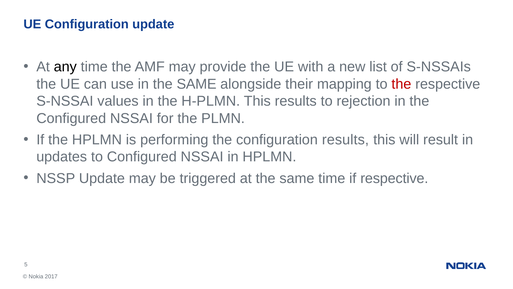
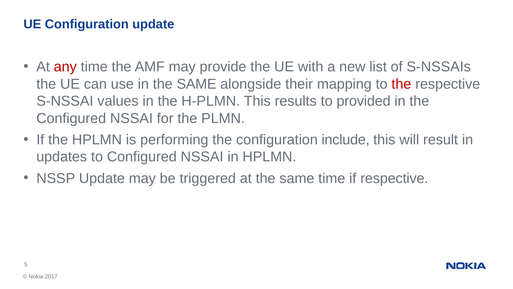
any colour: black -> red (65, 67)
rejection: rejection -> provided (364, 101)
configuration results: results -> include (346, 140)
